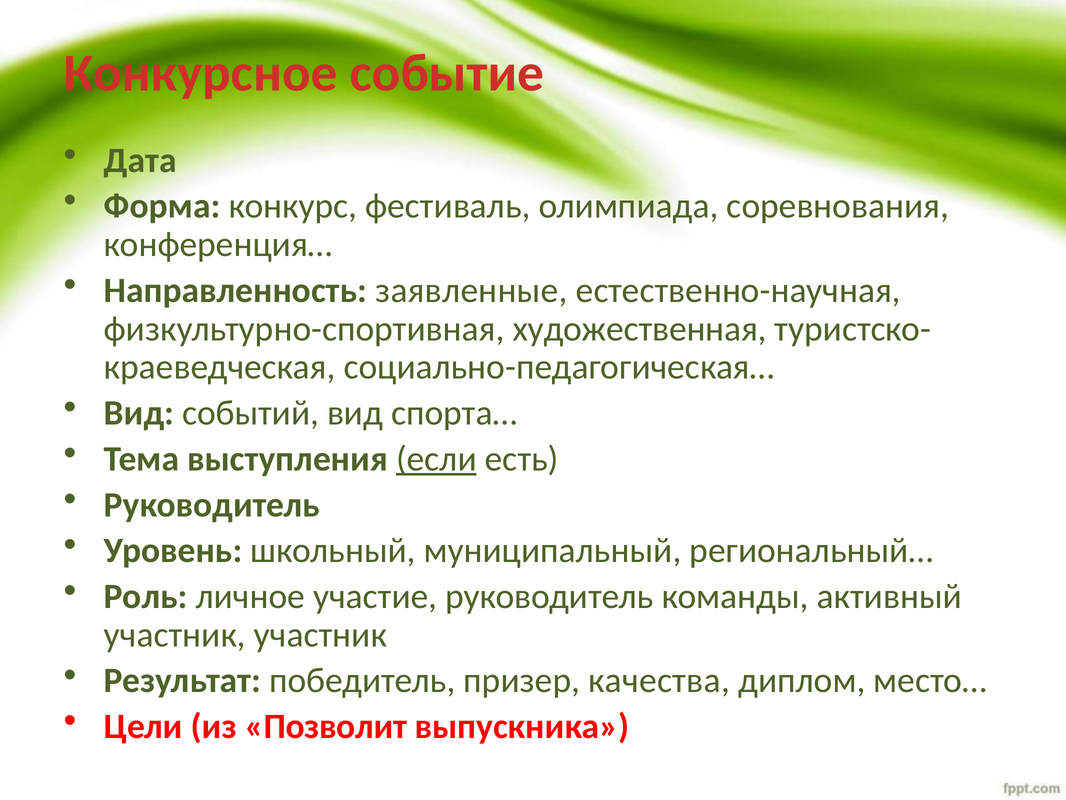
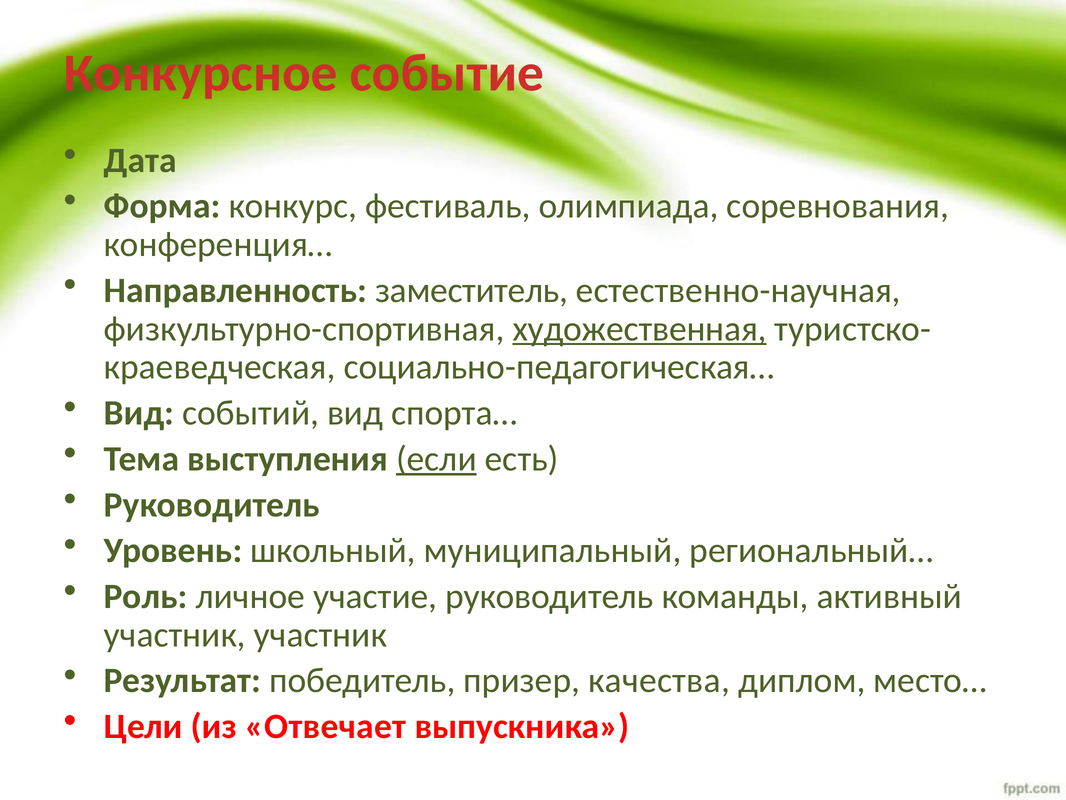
заявленные: заявленные -> заместитель (472, 290)
художественная underline: none -> present (640, 329)
Позволит: Позволит -> Отвечает (326, 726)
